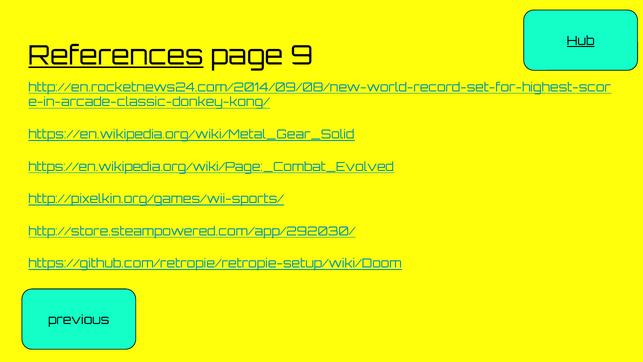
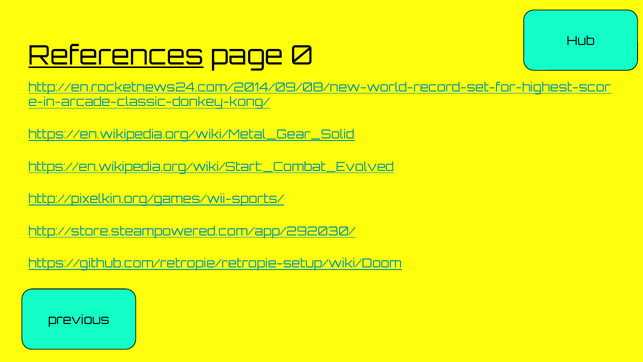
Hub underline: present -> none (581, 41)
9: 9 -> 0 (302, 56)
https://en.wikipedia.org/wiki/Page:_Combat_Evolved: https://en.wikipedia.org/wiki/Page:_Combat_Evolved -> https://en.wikipedia.org/wiki/Start:_Combat_Evolved (211, 167)
